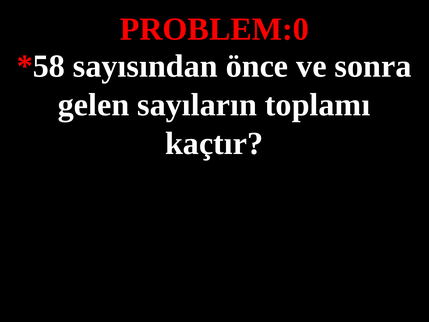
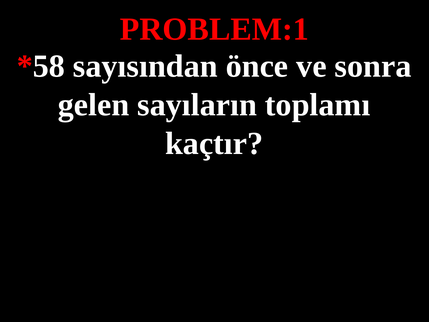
PROBLEM:0: PROBLEM:0 -> PROBLEM:1 (214, 29)
